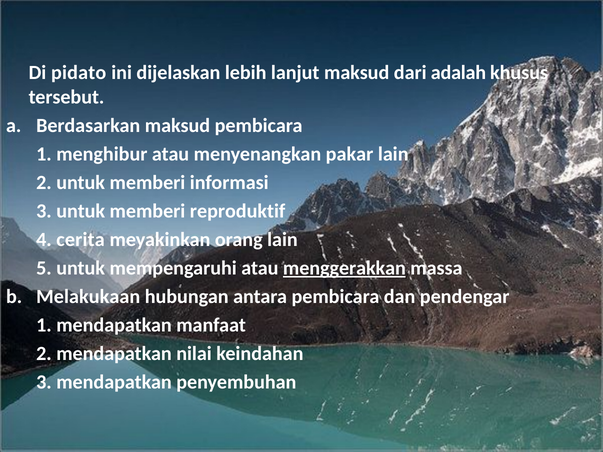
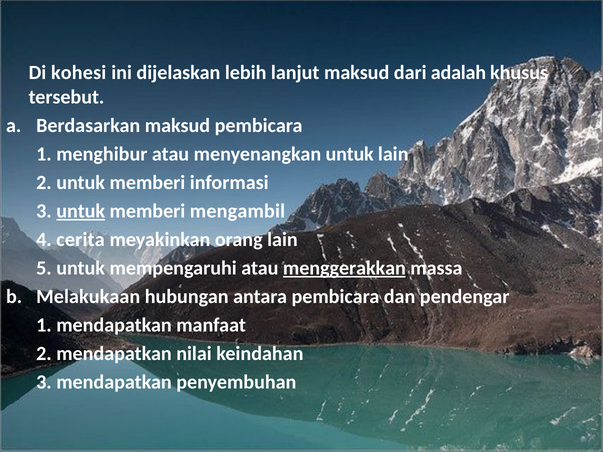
pidato: pidato -> kohesi (79, 73)
menyenangkan pakar: pakar -> untuk (350, 154)
untuk underline: none -> present (81, 211)
reproduktif: reproduktif -> mengambil (237, 211)
